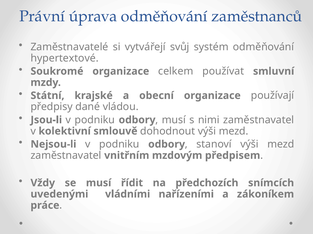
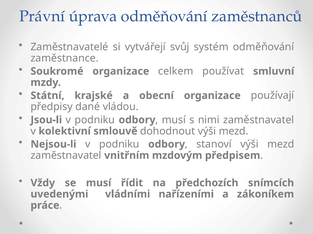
hypertextové: hypertextové -> zaměstnance (65, 58)
